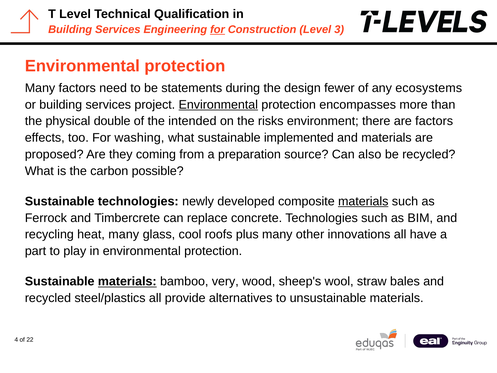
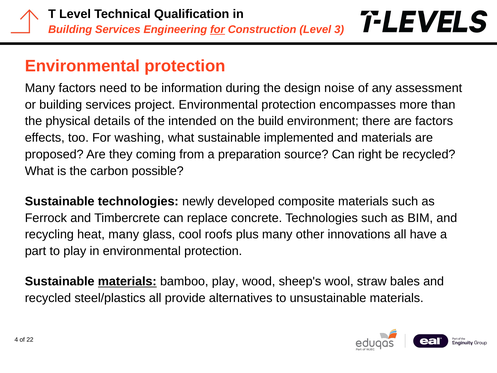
statements: statements -> information (192, 88)
fewer: fewer -> noise (339, 88)
ecosystems: ecosystems -> assessment (429, 88)
Environmental underline: present -> none (218, 105)
double: double -> details (112, 121)
risks: risks -> build (271, 121)
also: also -> right (370, 154)
materials underline: present -> none (363, 201)
bamboo very: very -> play (225, 281)
